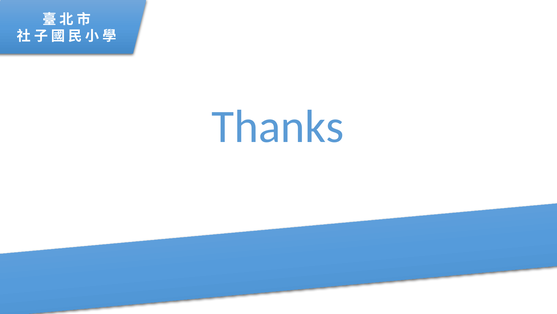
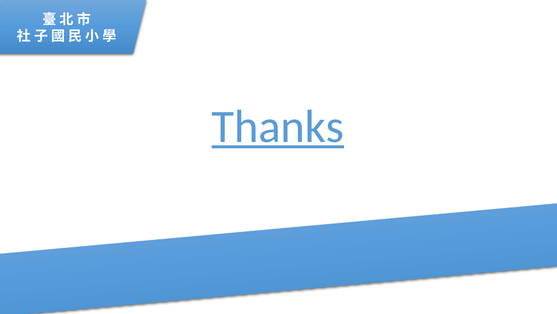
Thanks underline: none -> present (278, 127)
